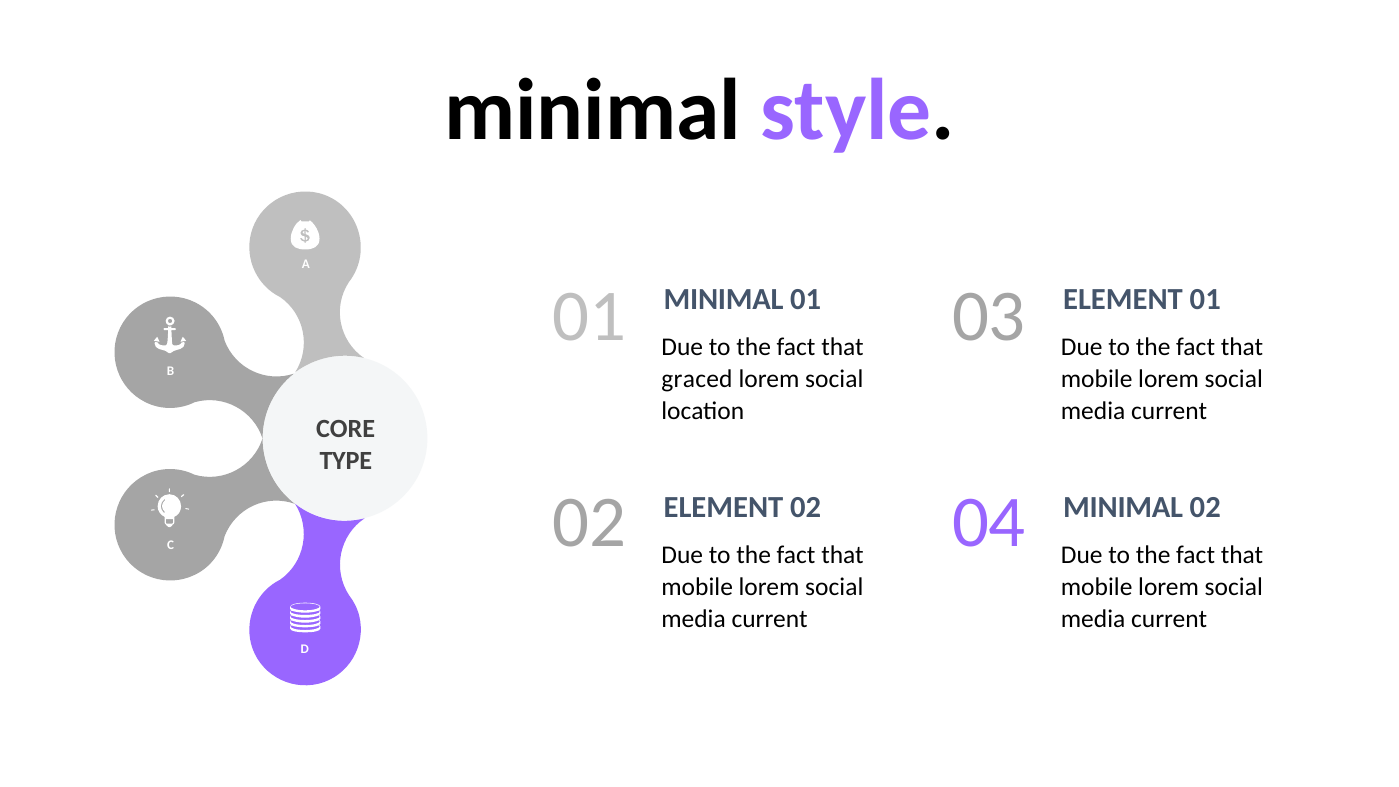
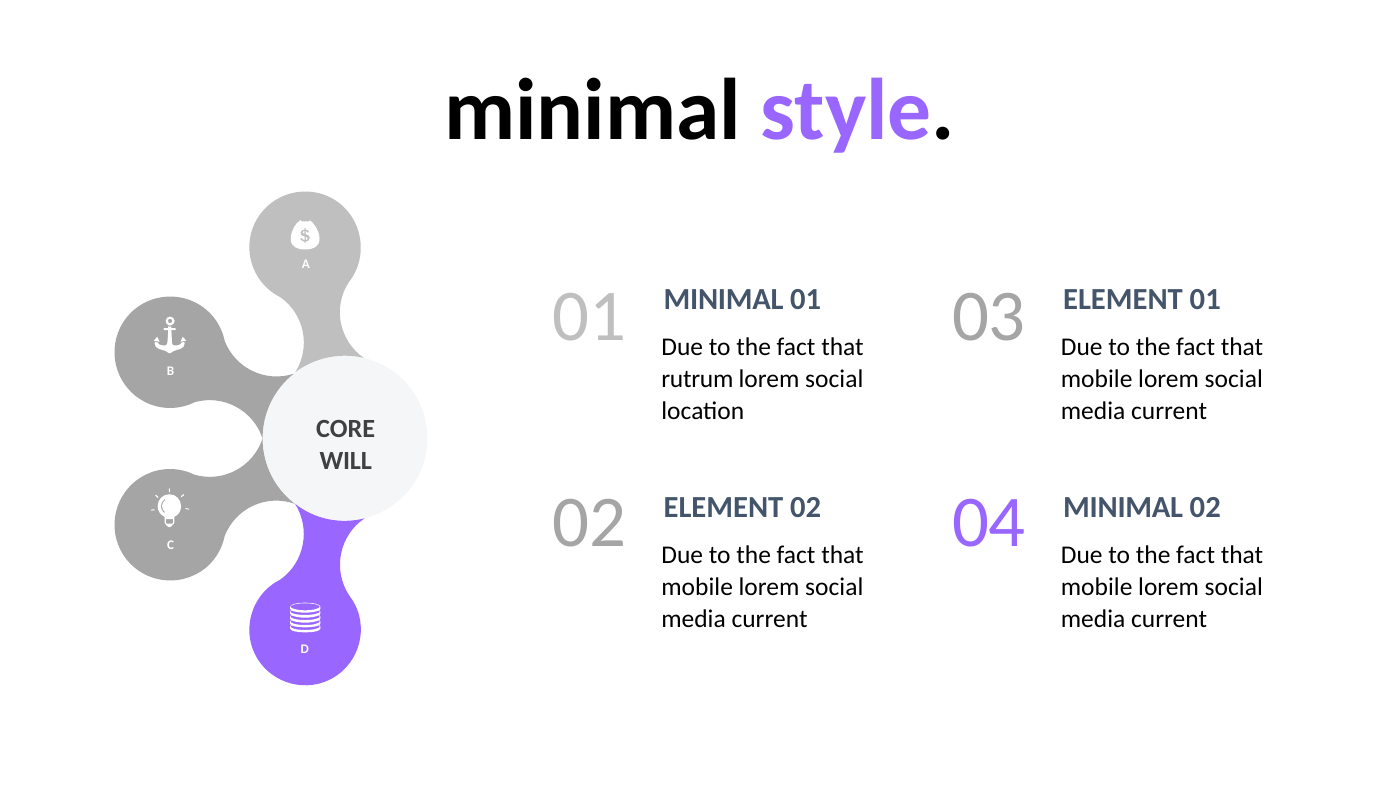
graced: graced -> rutrum (697, 379)
TYPE: TYPE -> WILL (346, 461)
